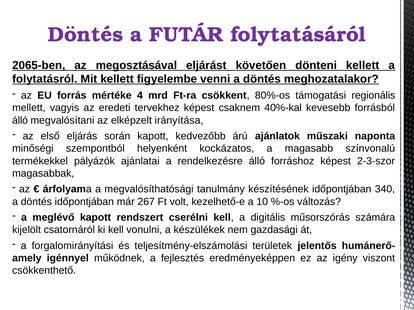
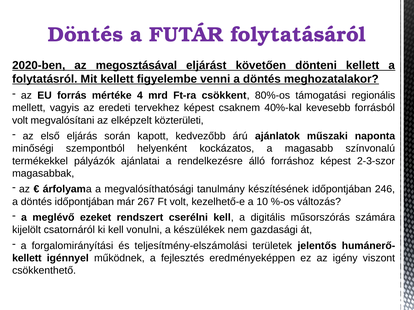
2065-ben: 2065-ben -> 2020-ben (39, 65)
álló: álló -> volt (20, 120)
irányítása: irányítása -> közterületi (179, 120)
340: 340 -> 246 (385, 190)
meglévő kapott: kapott -> ezeket (96, 218)
amely: amely -> kellett (27, 259)
